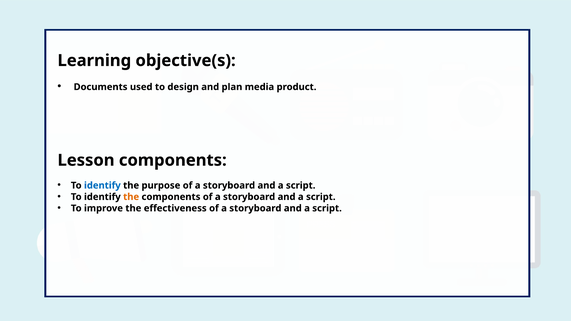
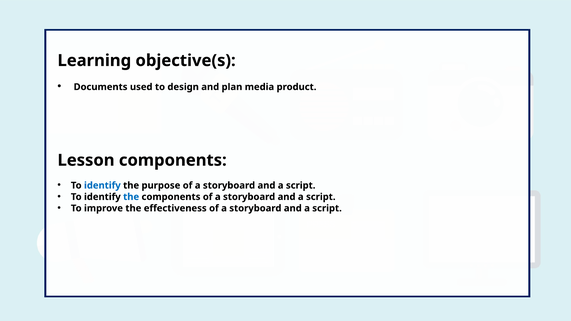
the colour: orange -> blue (131, 197)
